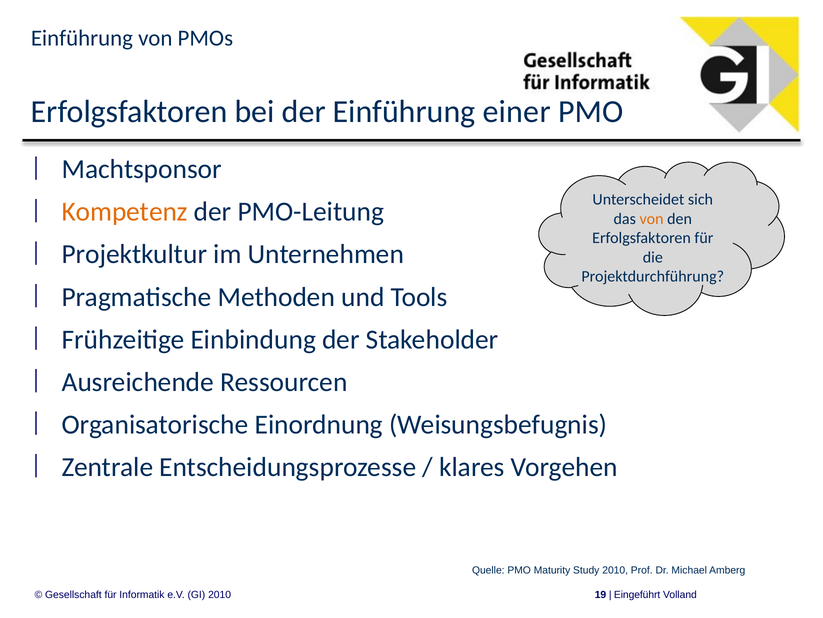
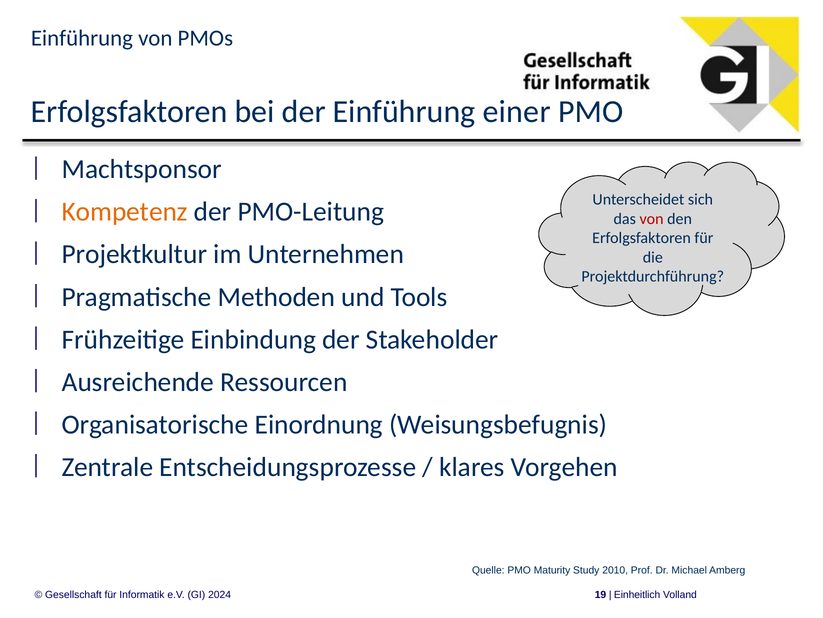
von colour: orange -> red (652, 219)
GI 2010: 2010 -> 2024 (220, 594)
Eingeführt: Eingeführt -> Einheitlich (637, 594)
